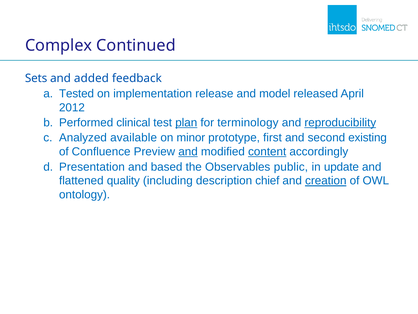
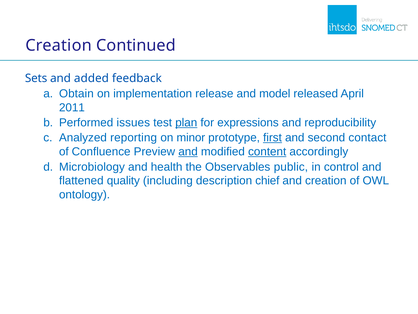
Complex: Complex -> Creation (59, 45)
Tested: Tested -> Obtain (76, 93)
2012: 2012 -> 2011 (72, 107)
clinical: clinical -> issues (133, 122)
terminology: terminology -> expressions (248, 122)
reproducibility underline: present -> none (340, 122)
available: available -> reporting (134, 138)
first underline: none -> present (272, 138)
existing: existing -> contact (367, 138)
Presentation: Presentation -> Microbiology (92, 167)
based: based -> health (167, 167)
update: update -> control (341, 167)
creation underline: present -> none (326, 181)
